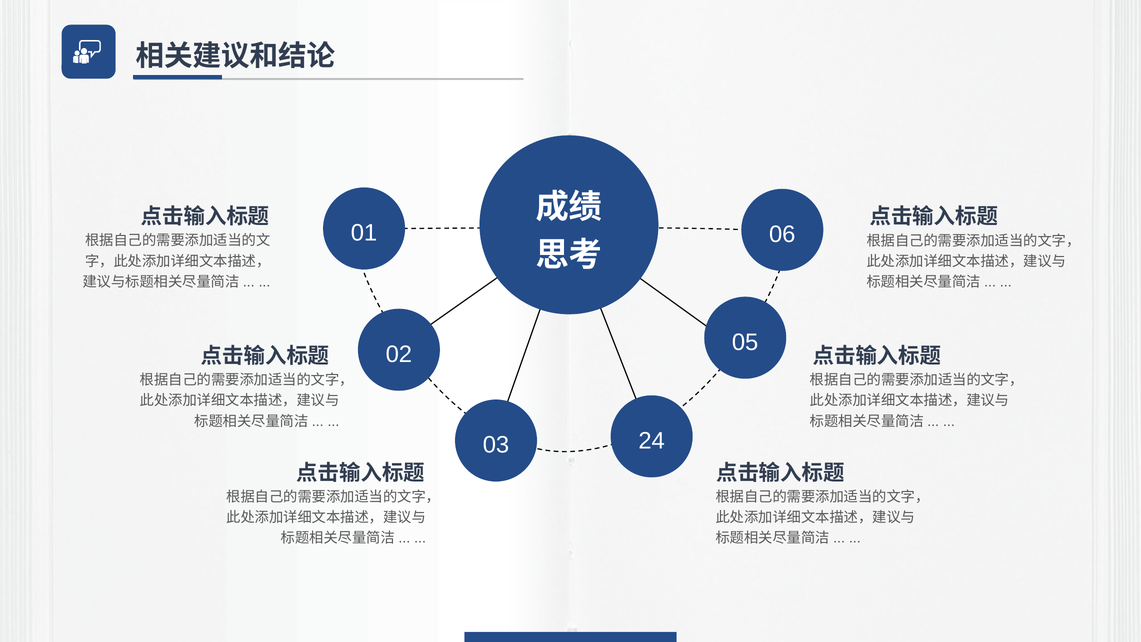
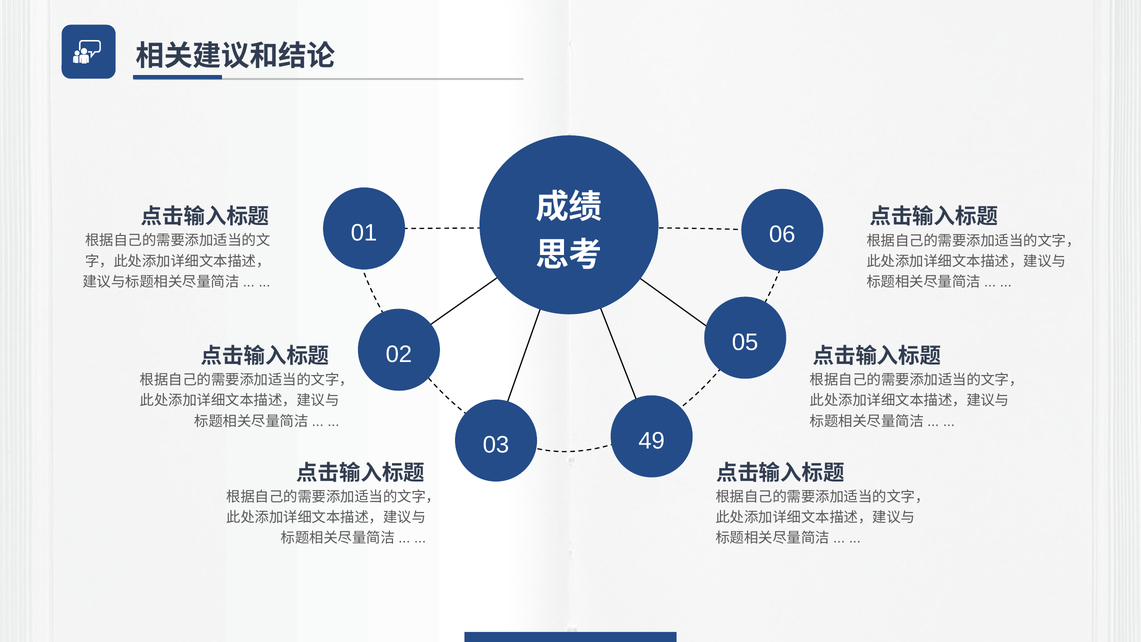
24: 24 -> 49 (652, 441)
